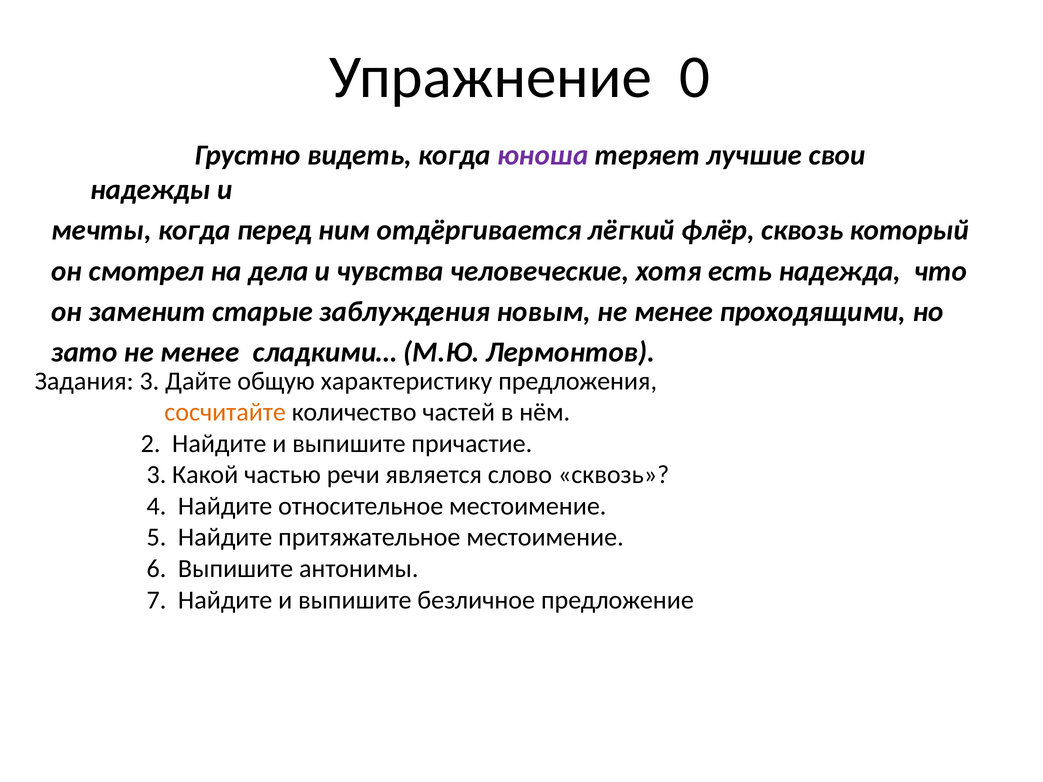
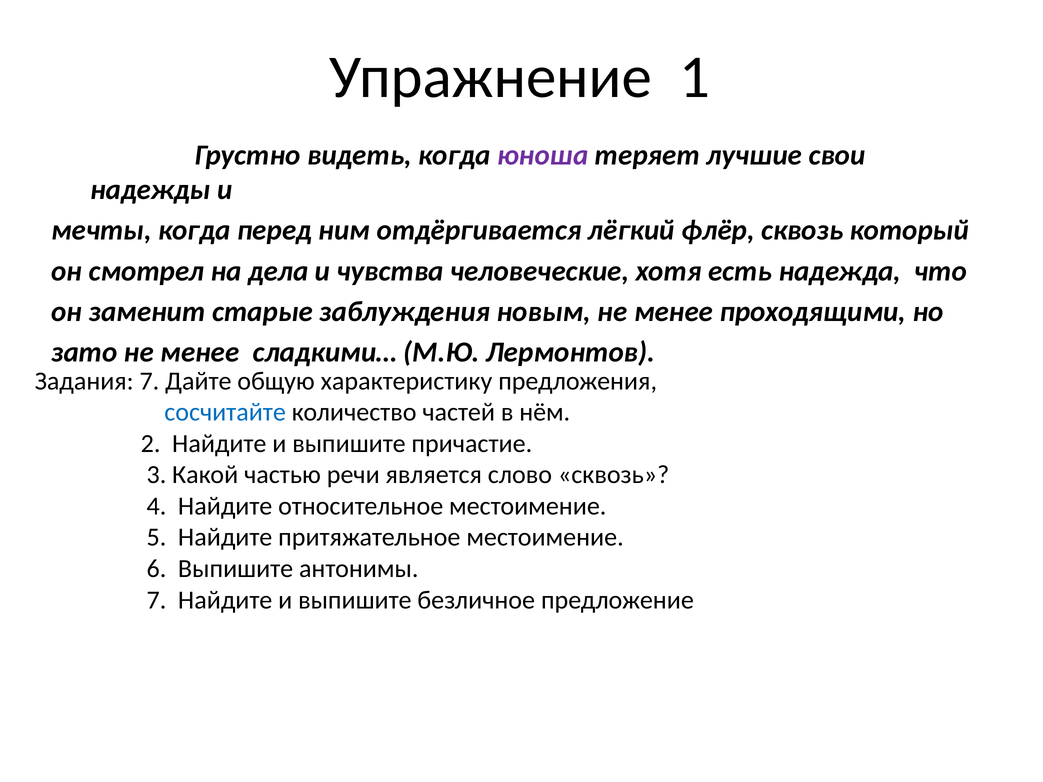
0: 0 -> 1 (695, 77)
Задания 3: 3 -> 7 (149, 381)
сосчитайте colour: orange -> blue (225, 412)
